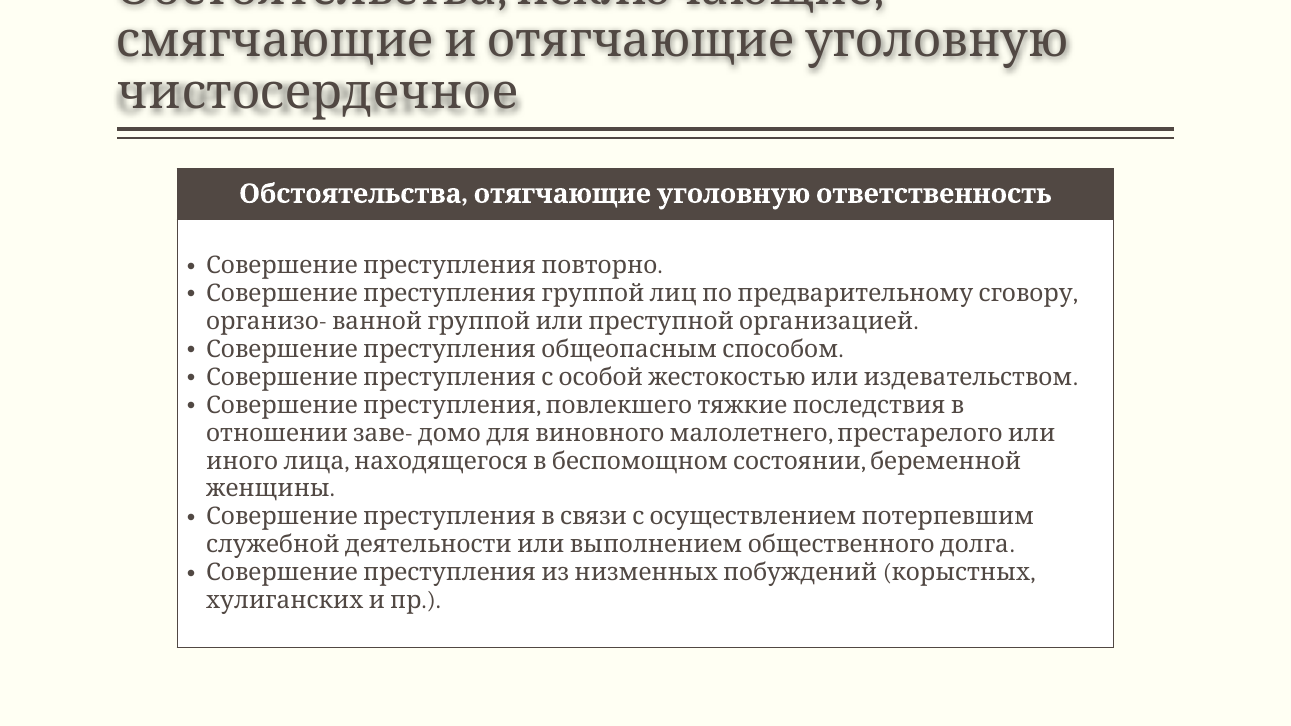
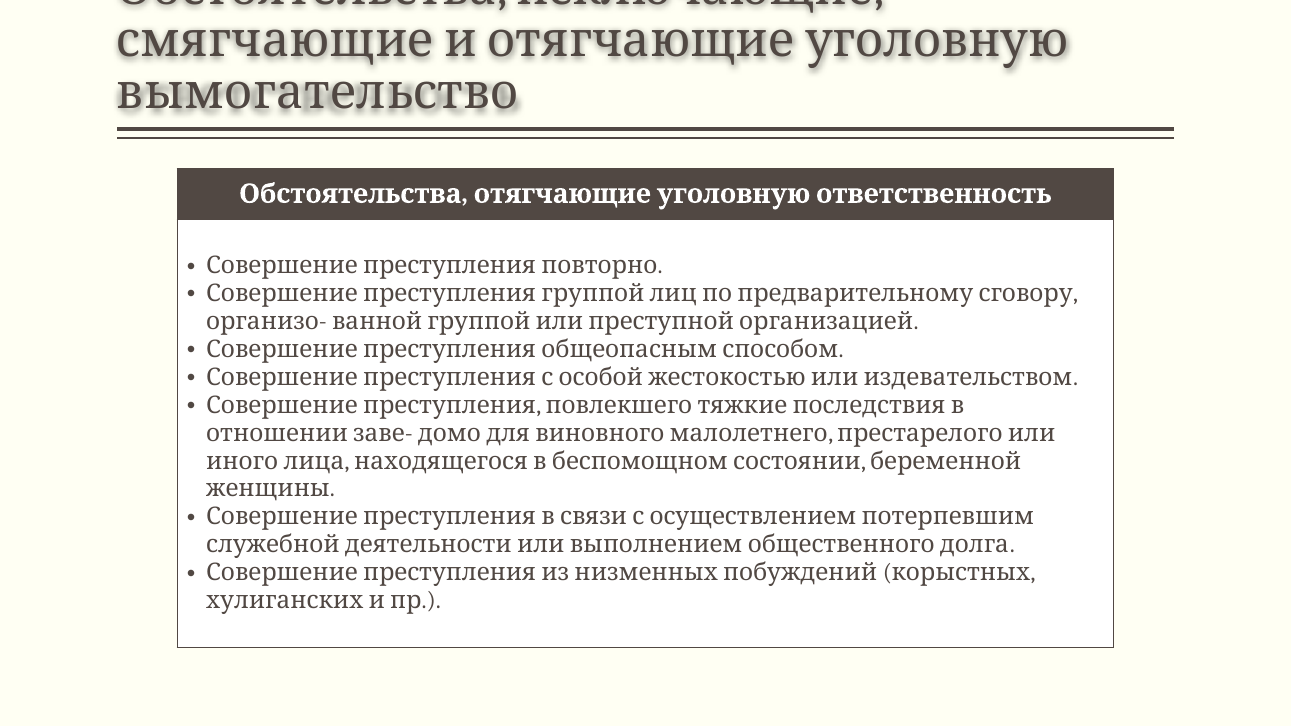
чистосердечное: чистосердечное -> вымогательство (318, 93)
